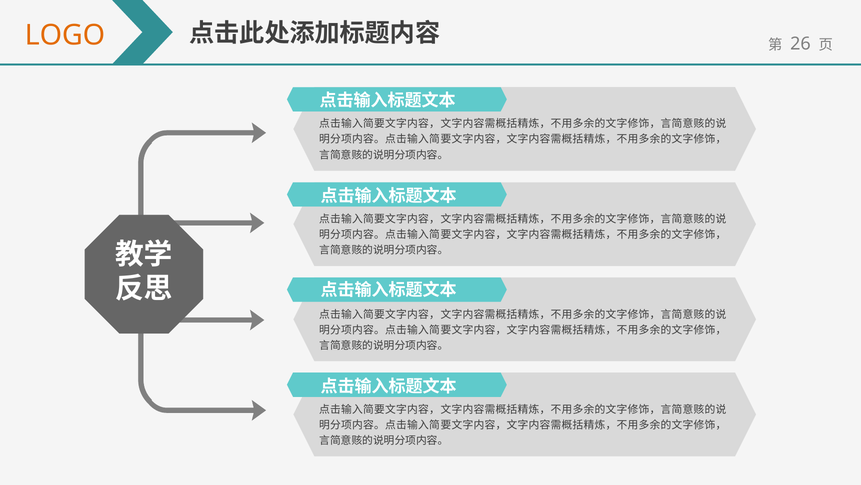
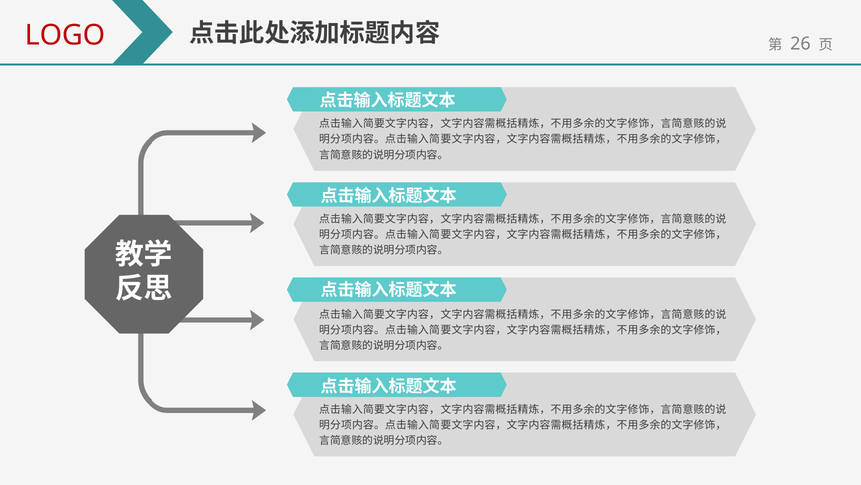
LOGO colour: orange -> red (65, 35)
